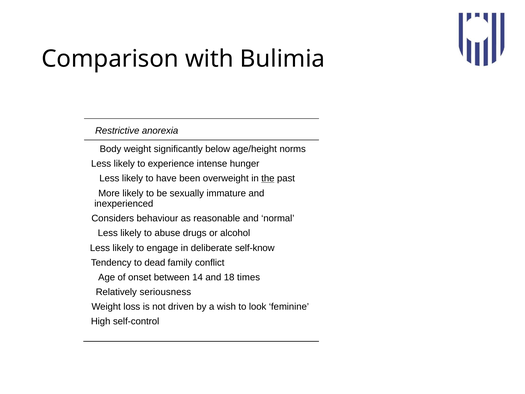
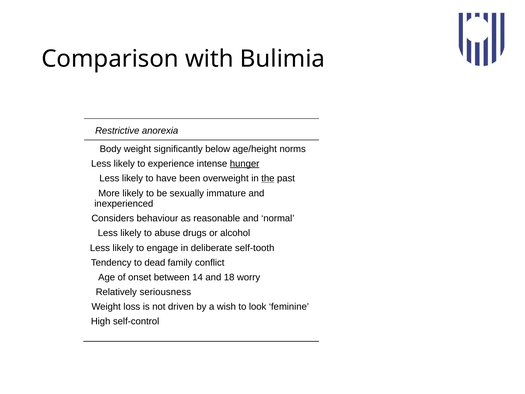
hunger underline: none -> present (245, 164)
self-know: self-know -> self-tooth (255, 248)
times: times -> worry (249, 277)
